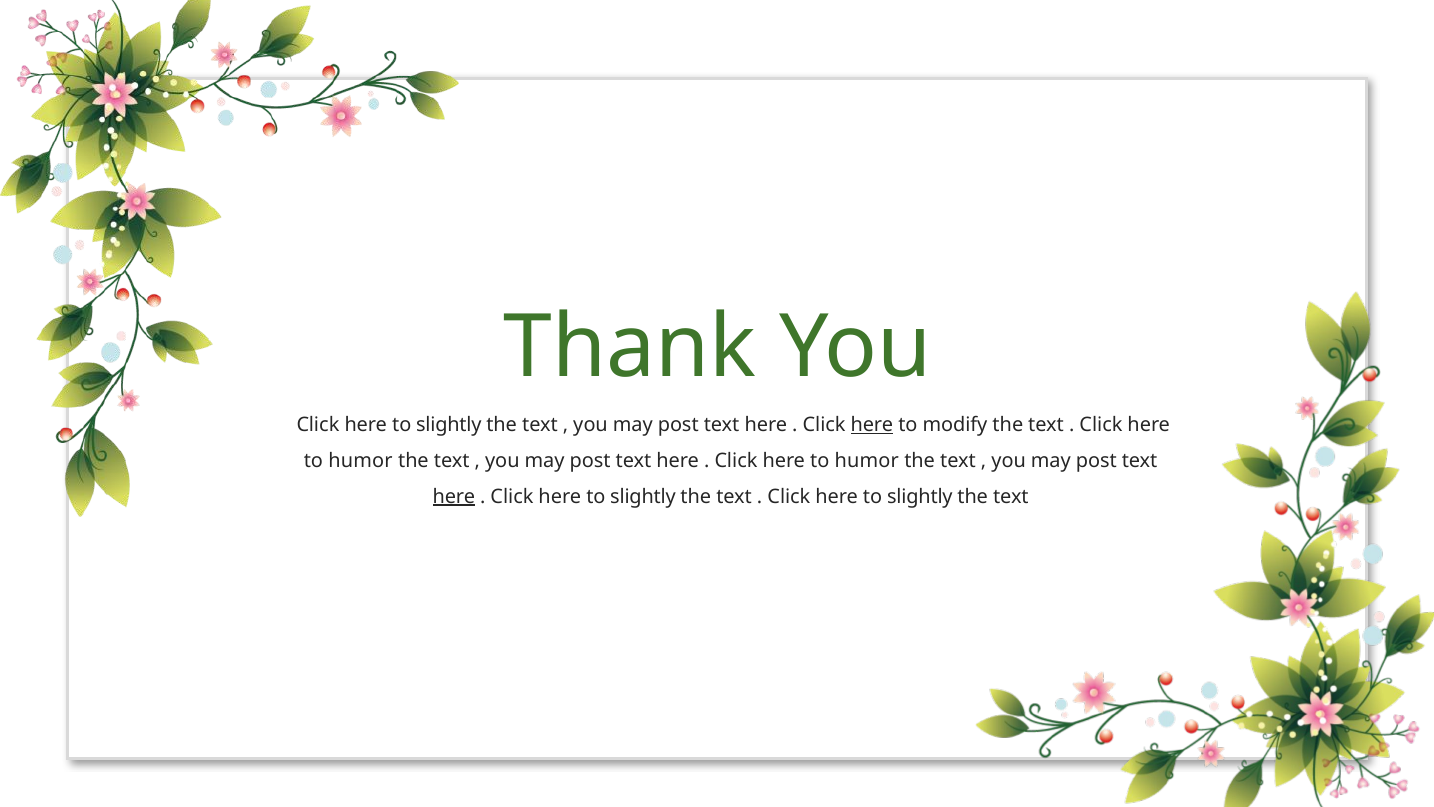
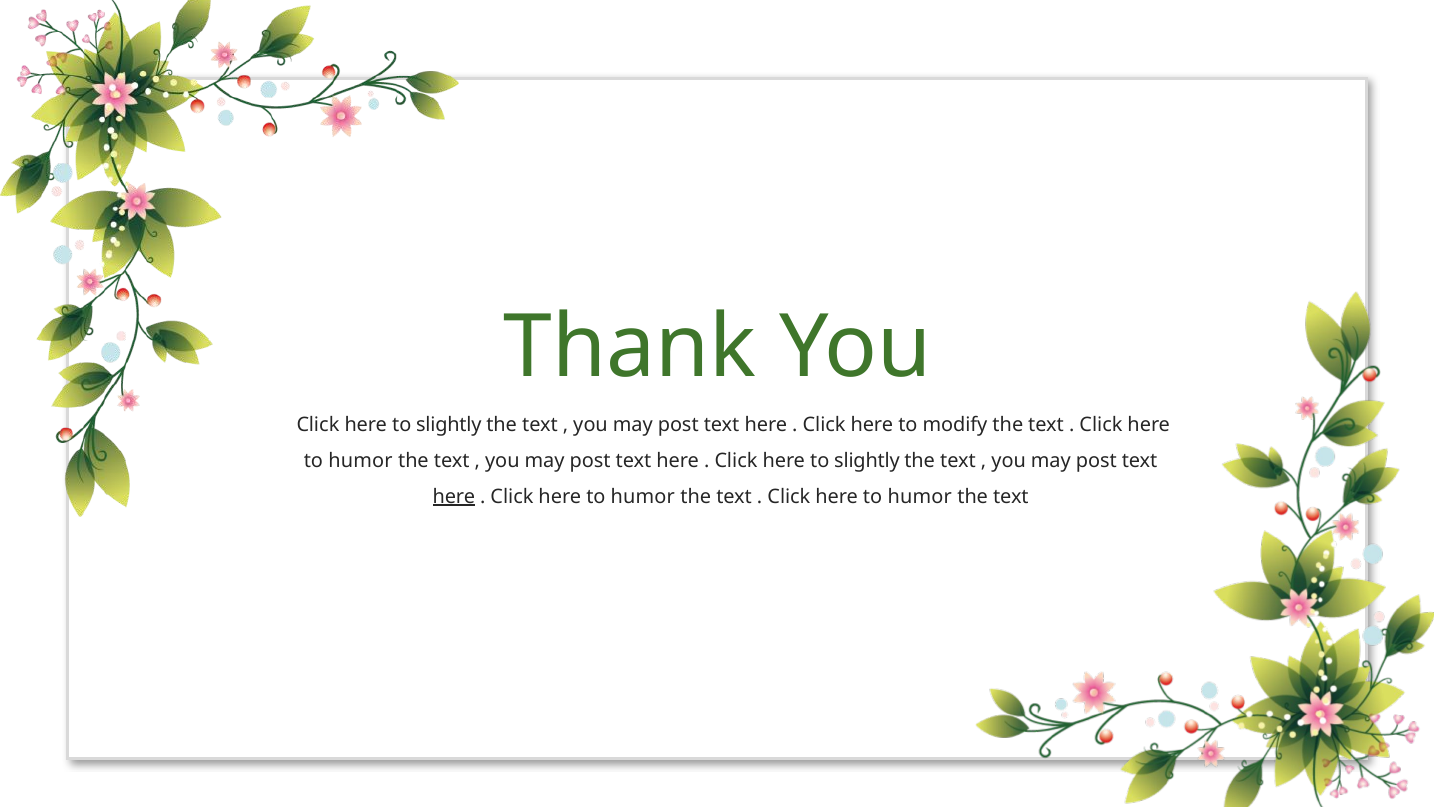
here underline: present -> none (872, 424)
humor: humor -> slightly (867, 460)
slightly: slightly -> humor (643, 496)
slightly: slightly -> humor (920, 496)
